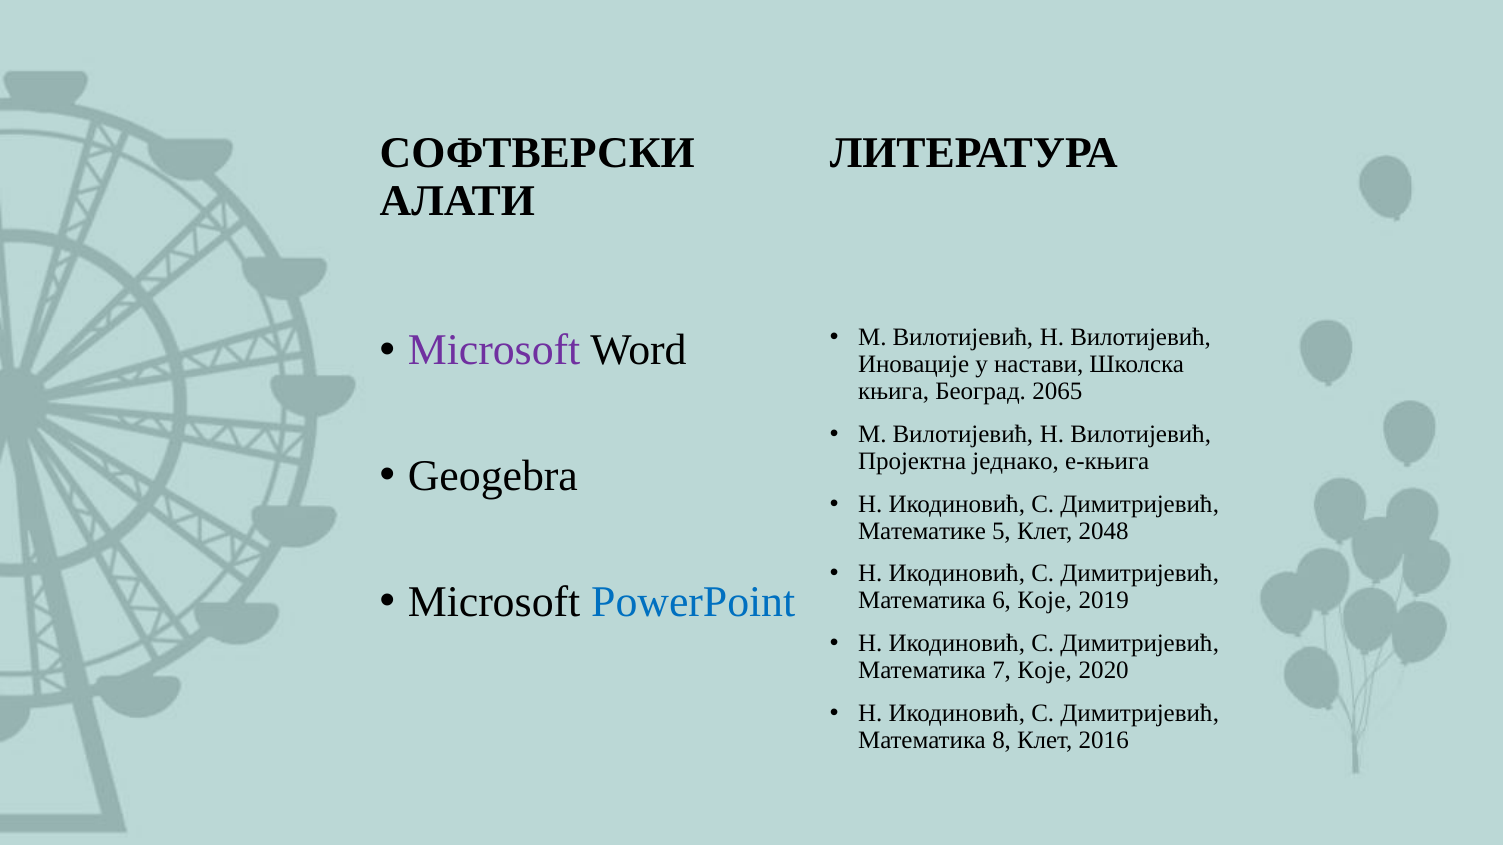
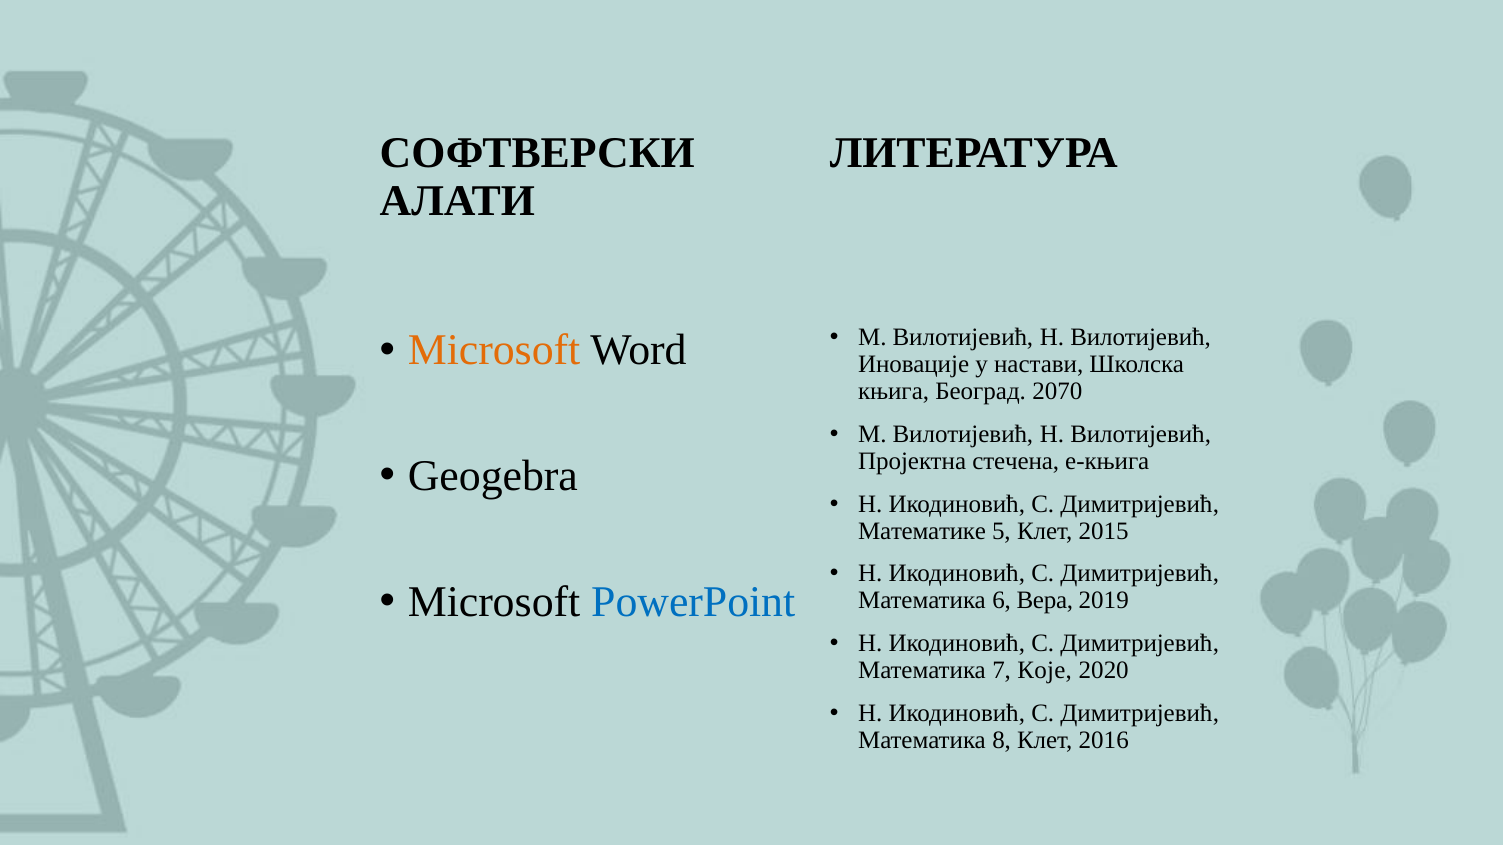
Microsoft colour: purple -> orange (494, 350)
2065: 2065 -> 2070 (1057, 392)
једнако: једнако -> стечена (1016, 462)
2048: 2048 -> 2015 (1104, 531)
6 Које: Које -> Вера (1045, 601)
